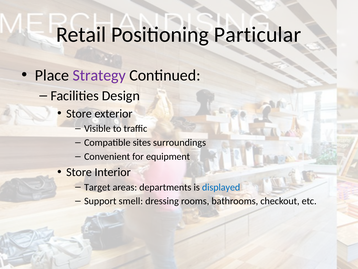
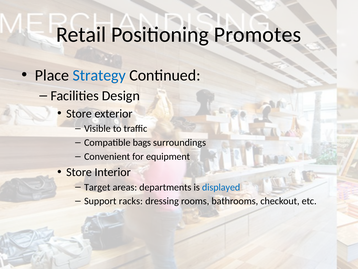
Particular: Particular -> Promotes (258, 35)
Strategy colour: purple -> blue (99, 75)
sites: sites -> bags (142, 142)
smell: smell -> racks (131, 201)
